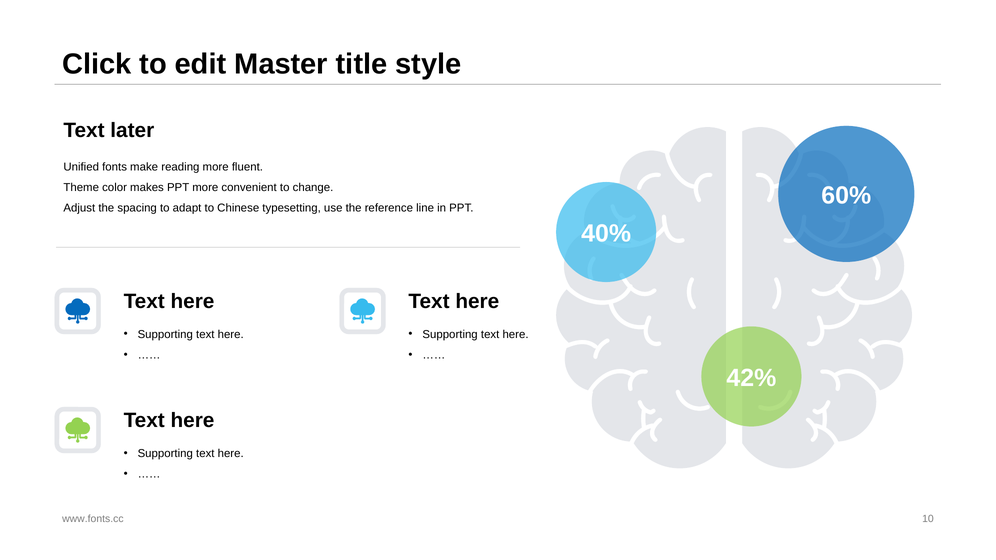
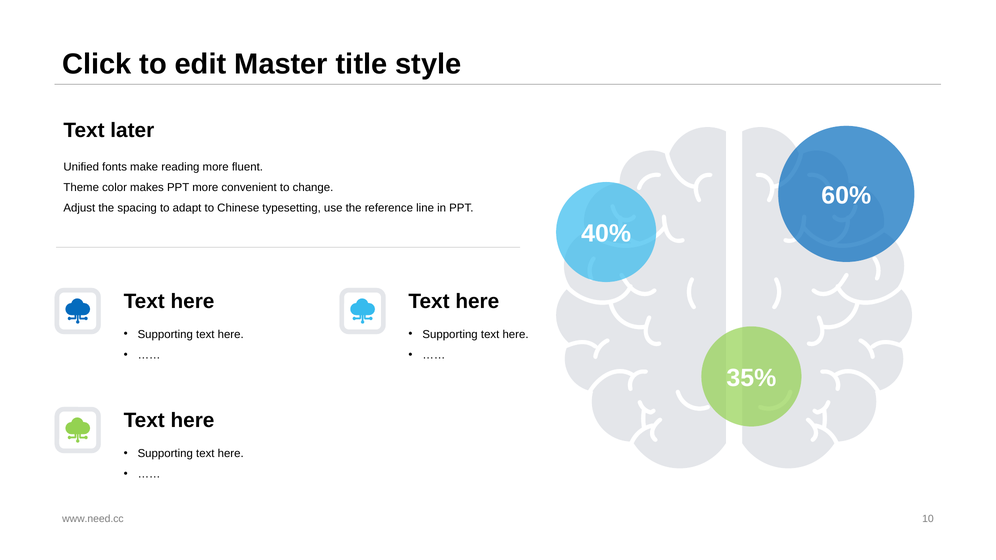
42%: 42% -> 35% (751, 378)
www.fonts.cc: www.fonts.cc -> www.need.cc (93, 519)
